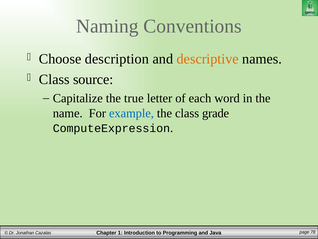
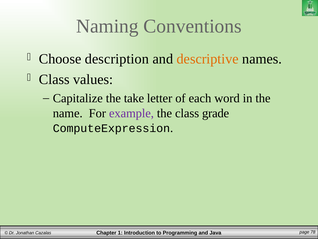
source: source -> values (93, 79)
true: true -> take (134, 98)
example colour: blue -> purple (131, 113)
